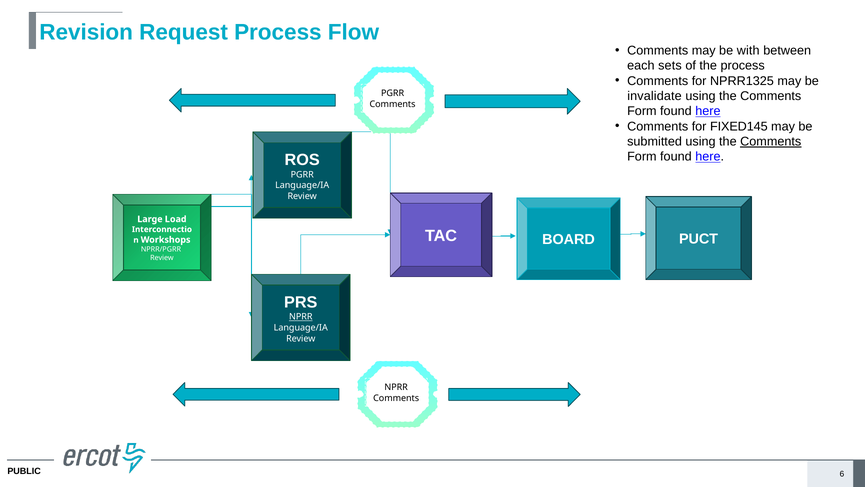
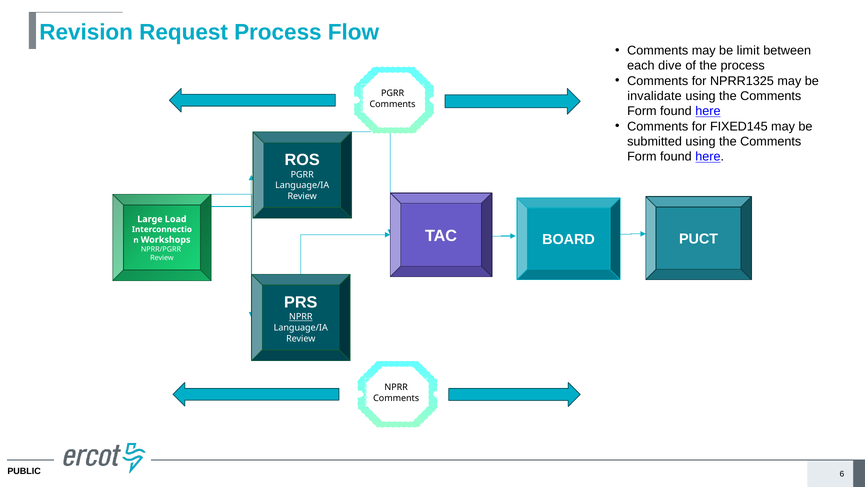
with: with -> limit (748, 50)
sets: sets -> dive (670, 66)
Comments underline: present -> none (771, 141)
